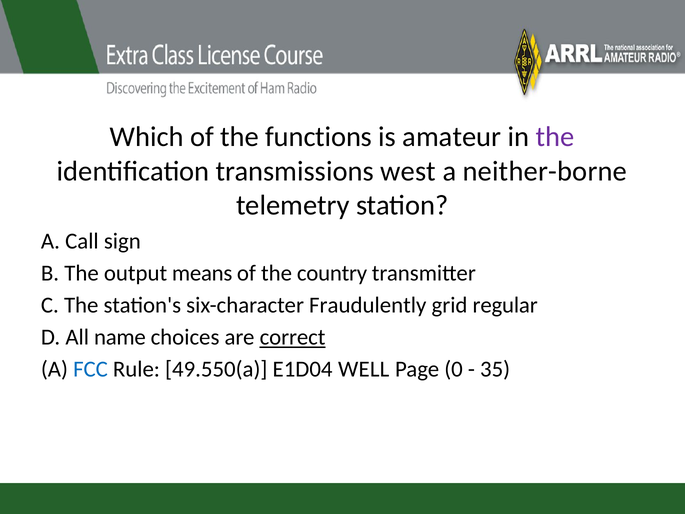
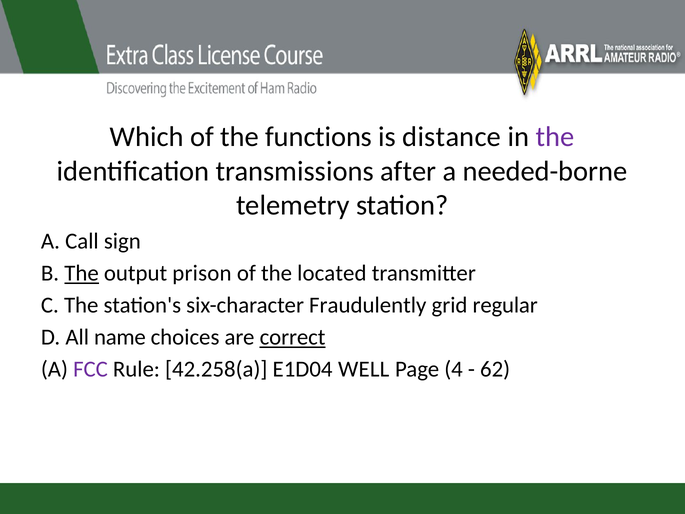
amateur: amateur -> distance (452, 137)
west: west -> after (408, 171)
neither-borne: neither-borne -> needed-borne (545, 171)
The underline: none -> present (82, 273)
means: means -> prison (202, 273)
country: country -> located (332, 273)
FCC colour: blue -> purple (91, 369)
49.550(a: 49.550(a -> 42.258(a (216, 369)
0: 0 -> 4 (454, 369)
35: 35 -> 62 (495, 369)
